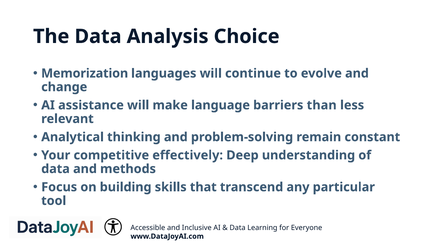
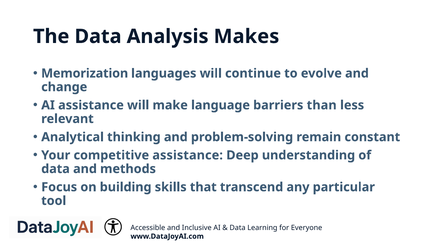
Choice: Choice -> Makes (246, 36)
competitive effectively: effectively -> assistance (188, 155)
